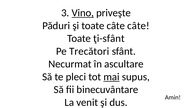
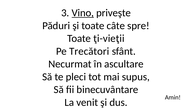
câte câte: câte -> spre (138, 26)
ţi-sfânt: ţi-sfânt -> ţi-vieţii (109, 38)
mai underline: present -> none (112, 77)
